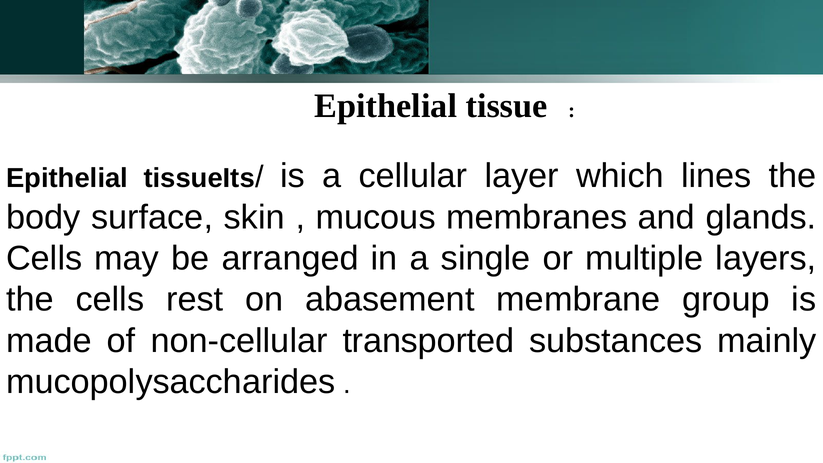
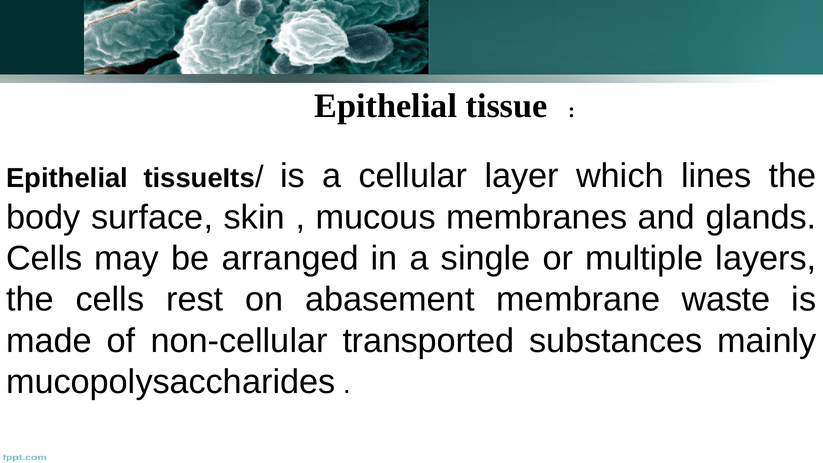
group: group -> waste (726, 299)
